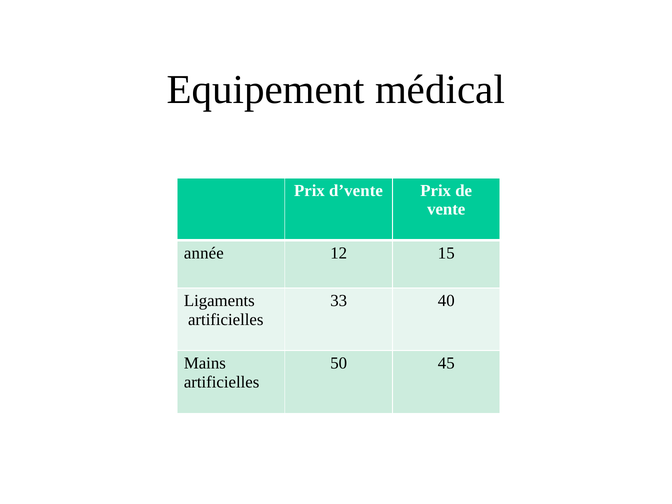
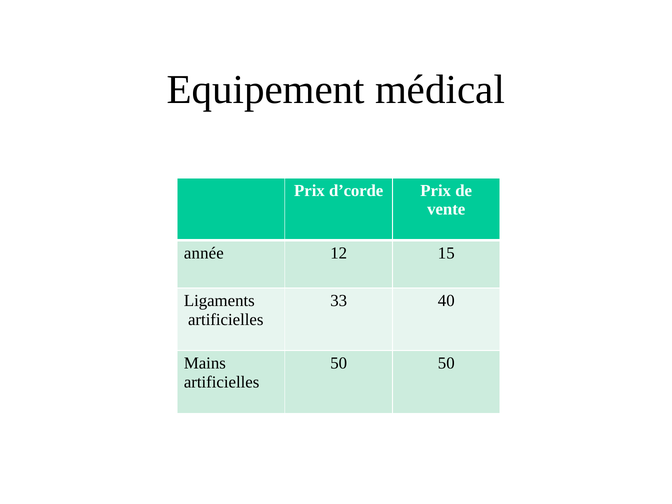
d’vente: d’vente -> d’corde (356, 191)
50 45: 45 -> 50 (446, 363)
